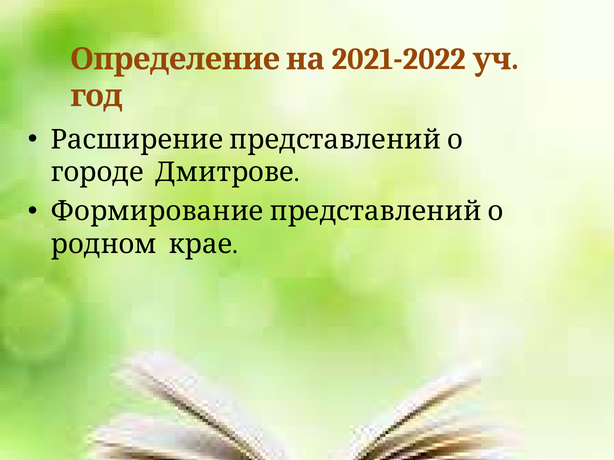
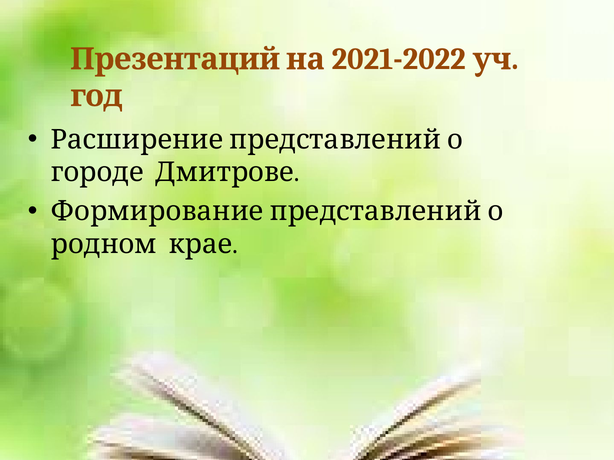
Определение: Определение -> Презентаций (175, 59)
